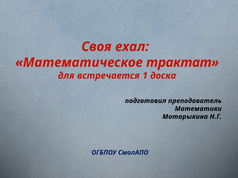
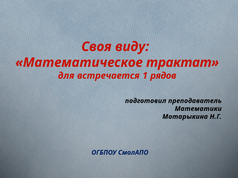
ехал: ехал -> виду (132, 47)
доска: доска -> рядов (163, 76)
